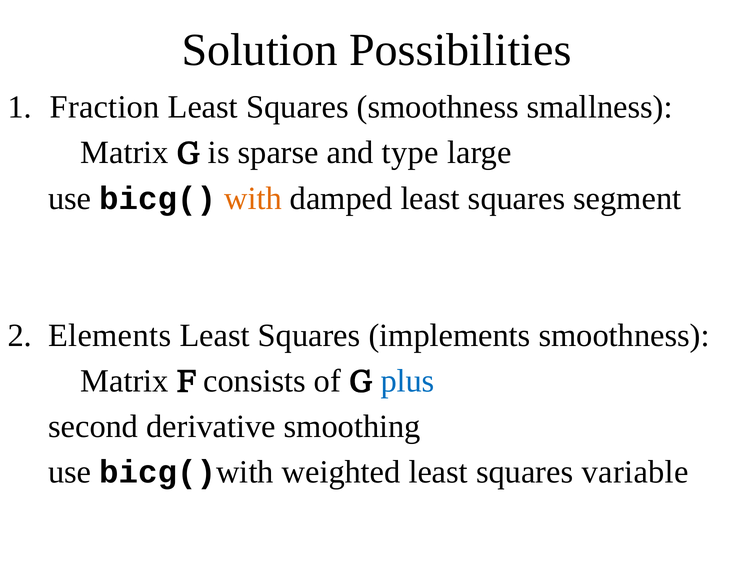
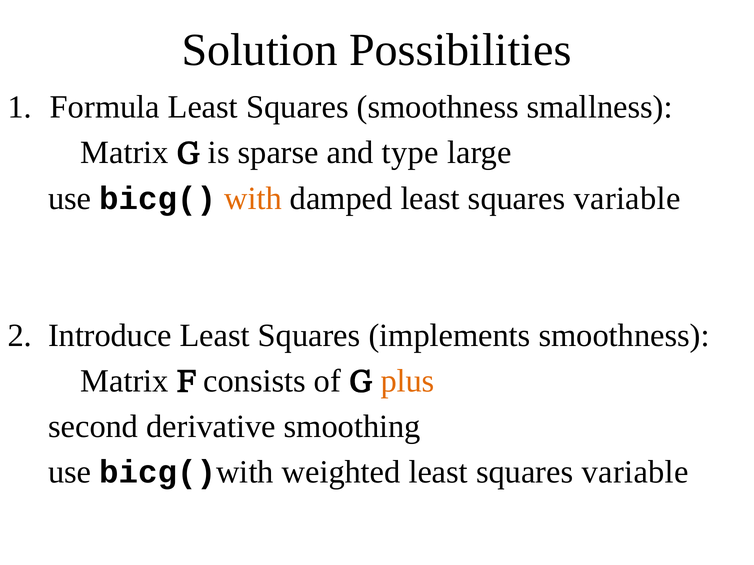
Fraction: Fraction -> Formula (105, 107)
damped least squares segment: segment -> variable (627, 199)
Elements: Elements -> Introduce (110, 336)
plus colour: blue -> orange (408, 381)
